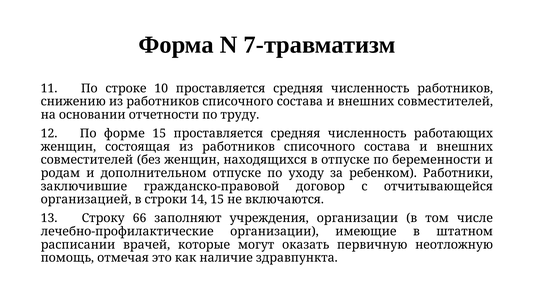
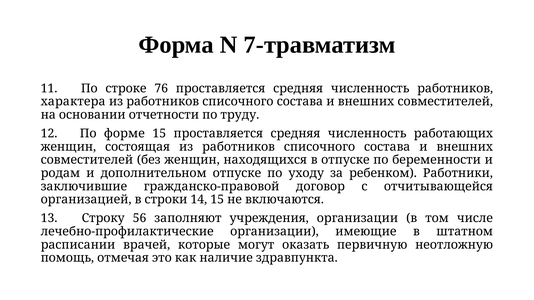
10: 10 -> 76 (161, 88)
снижению: снижению -> характера (73, 102)
66: 66 -> 56 (140, 219)
